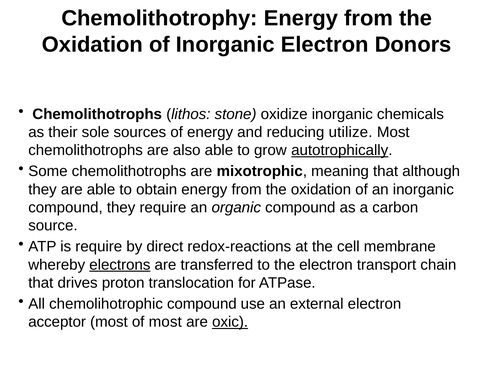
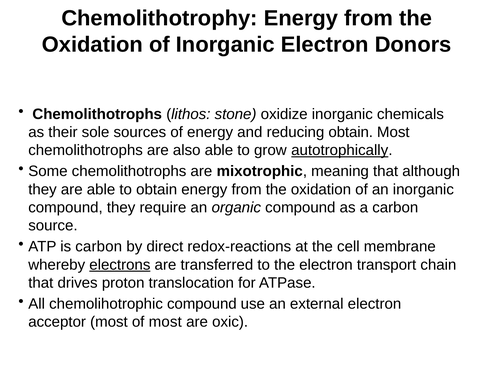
reducing utilize: utilize -> obtain (351, 132)
is require: require -> carbon (99, 247)
oxic underline: present -> none (230, 322)
